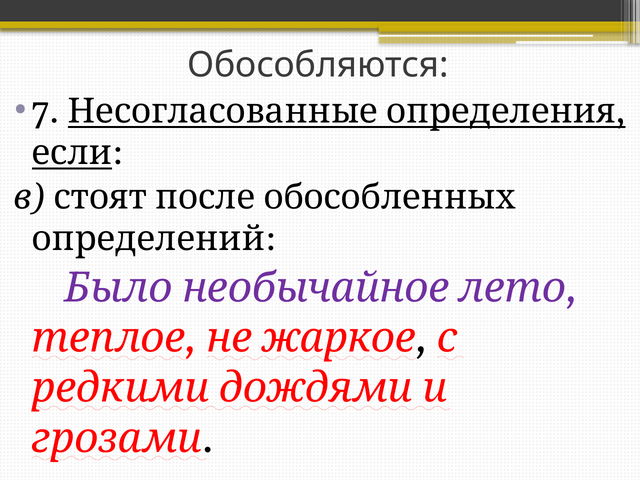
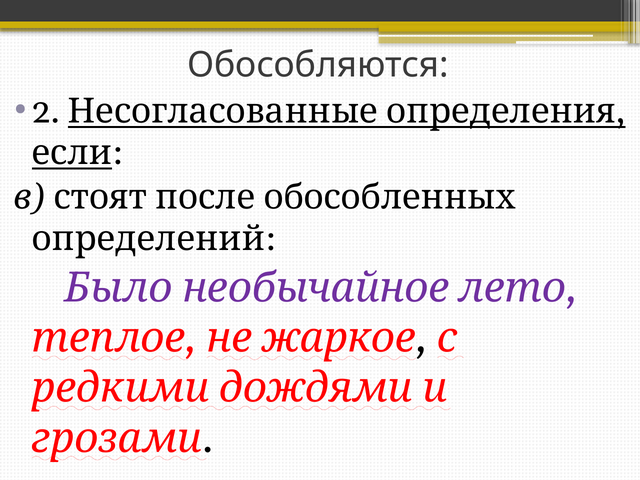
7: 7 -> 2 (46, 111)
